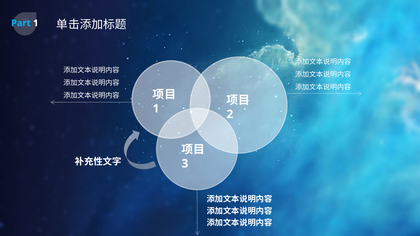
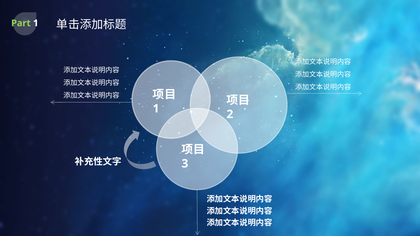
Part colour: light blue -> light green (21, 23)
